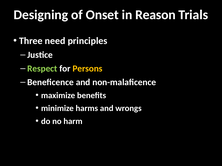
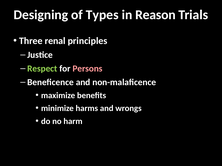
Onset: Onset -> Types (102, 15)
need: need -> renal (55, 41)
Persons colour: yellow -> pink (87, 69)
